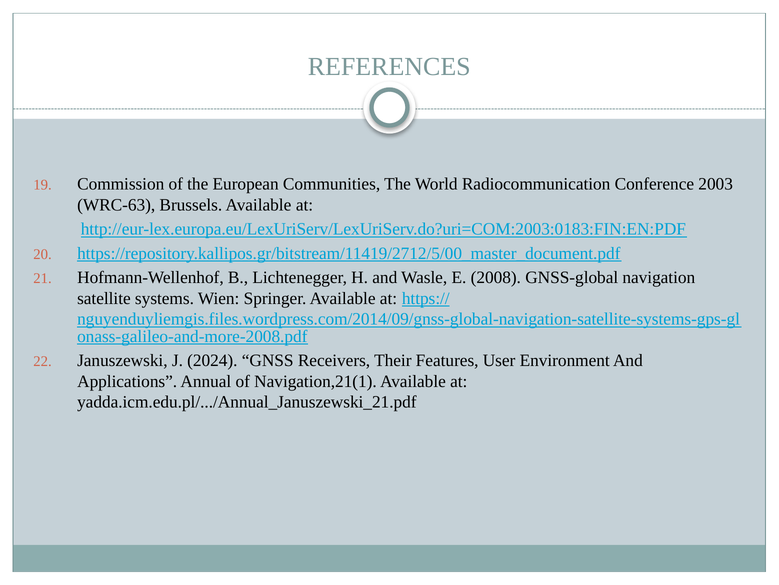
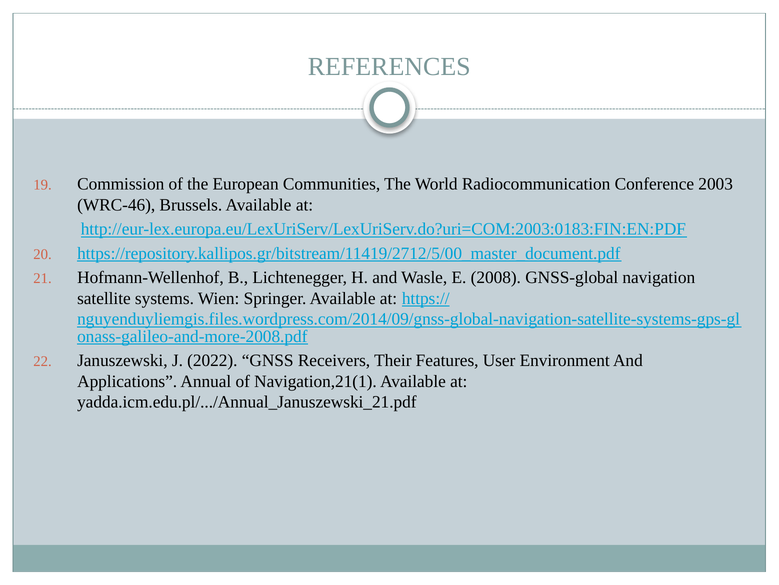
WRC-63: WRC-63 -> WRC-46 (116, 205)
2024: 2024 -> 2022 (212, 360)
